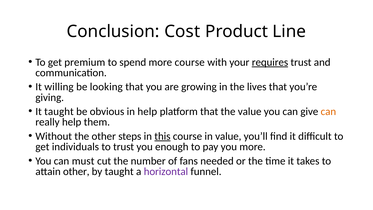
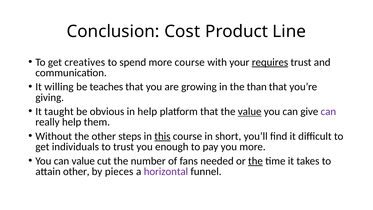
premium: premium -> creatives (85, 62)
looking: looking -> teaches (106, 87)
lives: lives -> than (257, 87)
value underline: none -> present (250, 111)
can colour: orange -> purple (328, 111)
in value: value -> short (228, 136)
can must: must -> value (83, 161)
the underline: none -> present (255, 161)
by taught: taught -> pieces (119, 171)
